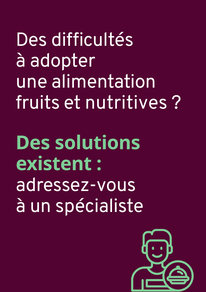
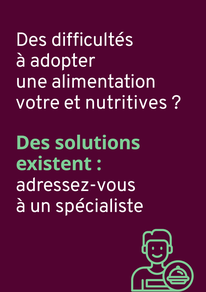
fruits: fruits -> votre (38, 102)
